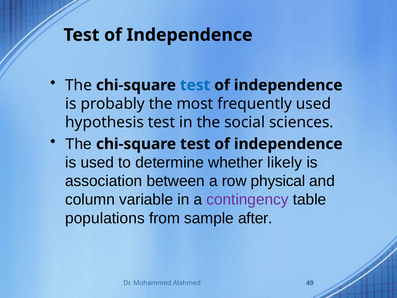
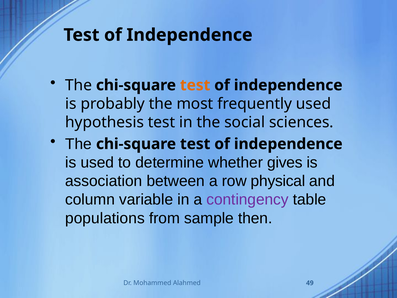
test colour: blue -> orange (195, 85)
likely: likely -> gives (285, 162)
after: after -> then (255, 218)
